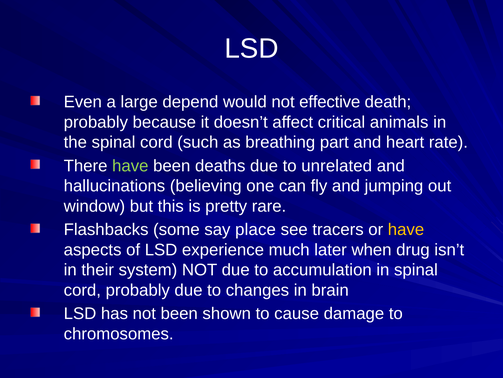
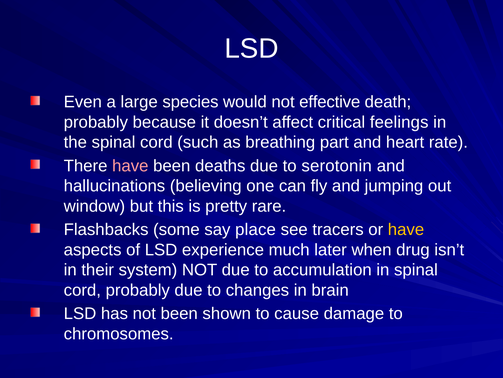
depend: depend -> species (190, 102)
animals: animals -> feelings (399, 122)
have colour: light green -> pink (130, 165)
unrelated: unrelated -> serotonin (337, 165)
